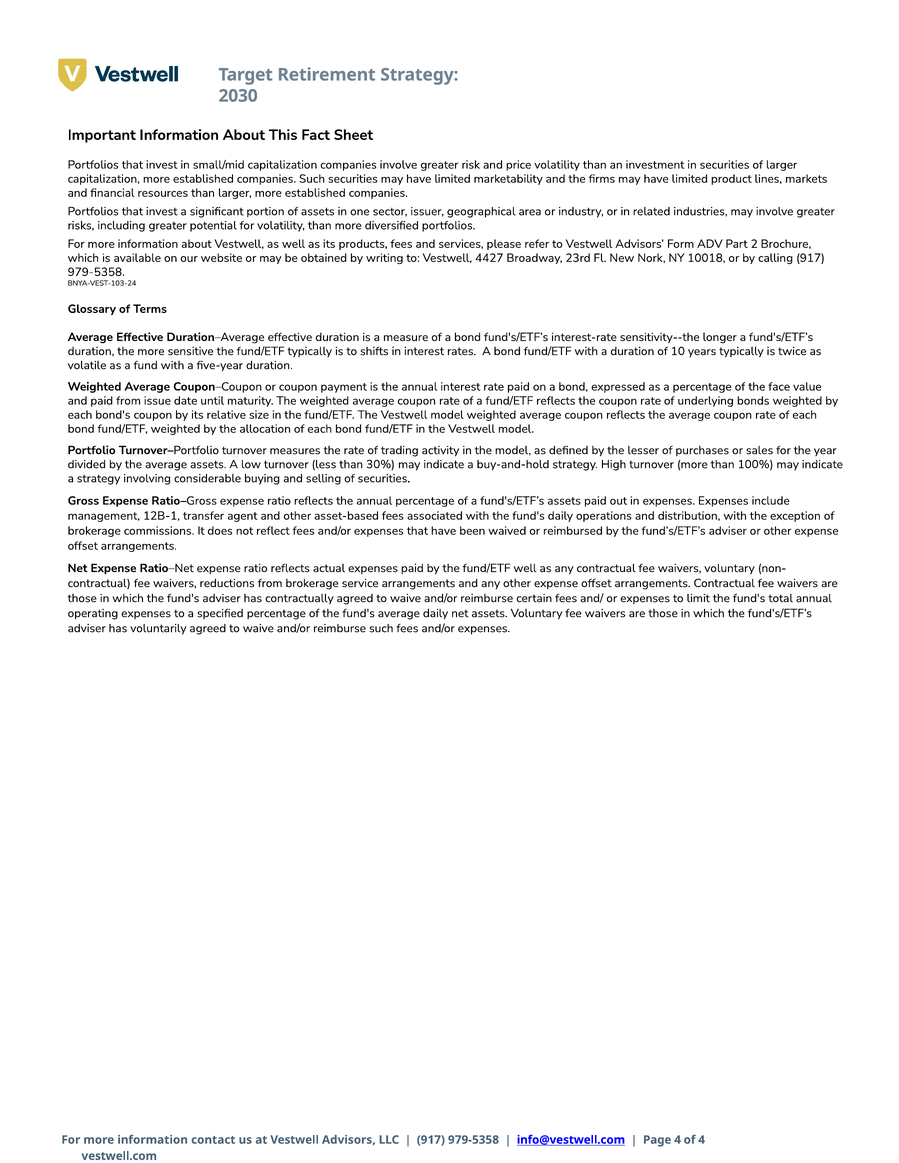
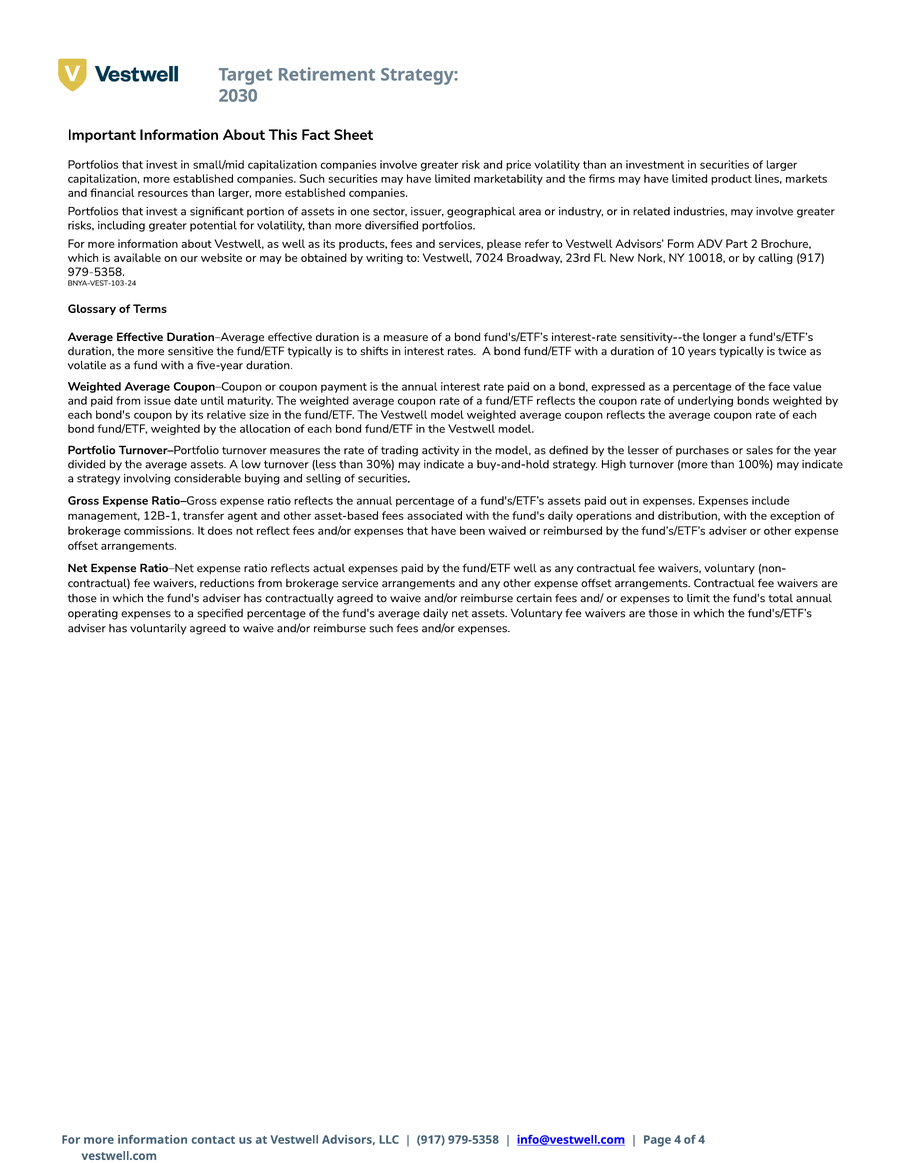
4427: 4427 -> 7024 (489, 258)
